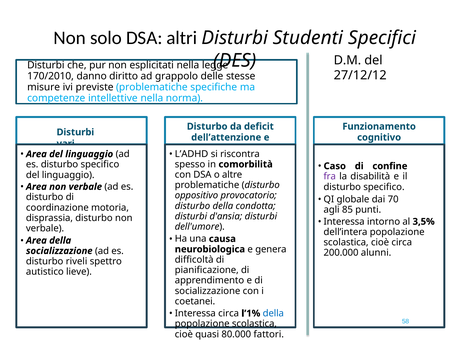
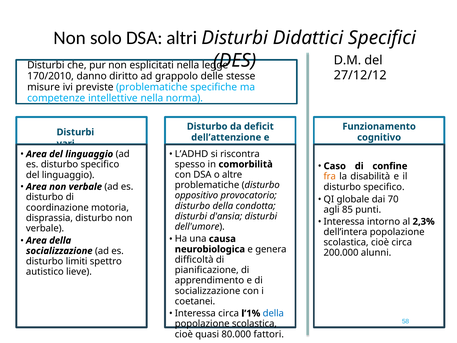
Studenti: Studenti -> Didattici (308, 38)
fra colour: purple -> orange (330, 176)
3,5%: 3,5% -> 2,3% (424, 221)
riveli: riveli -> limiti (77, 261)
